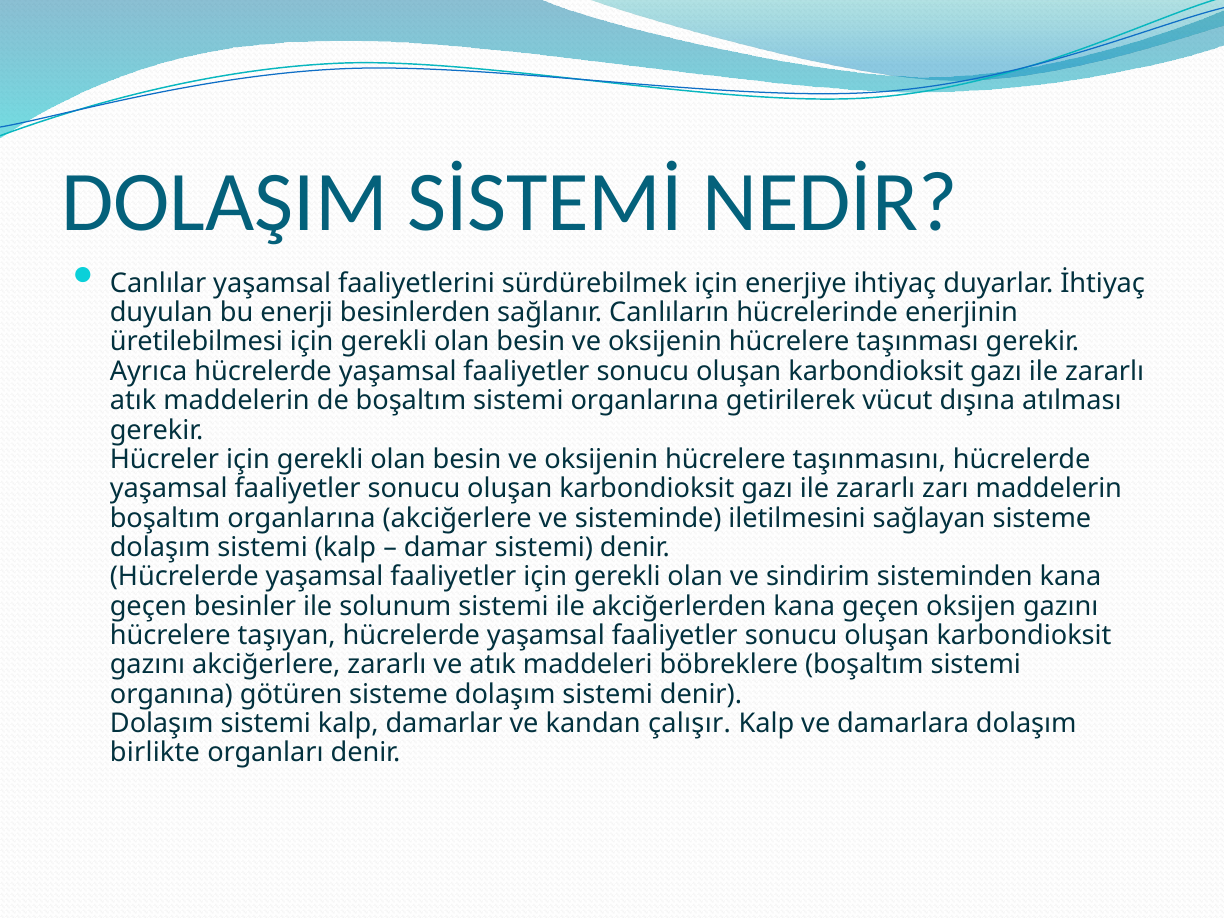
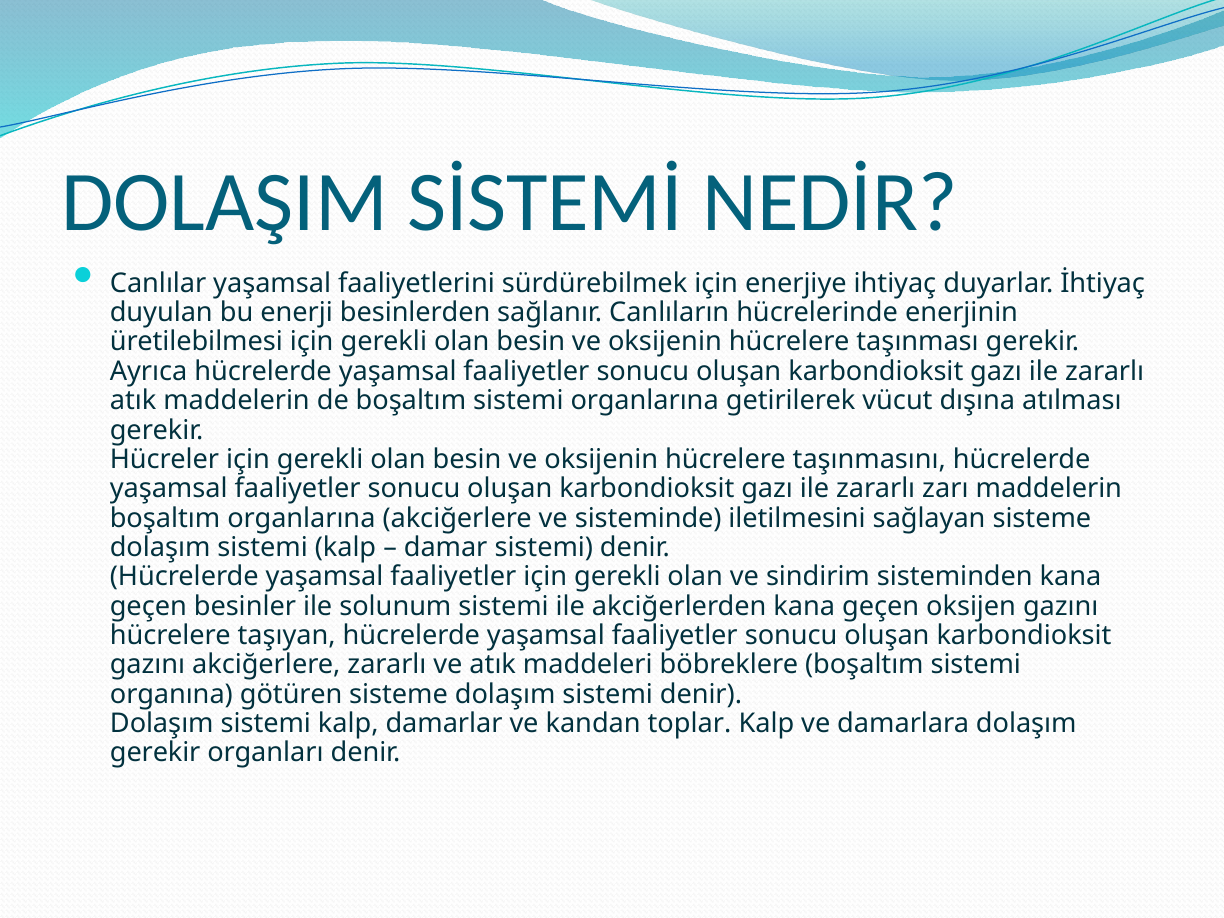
çalışır: çalışır -> toplar (690, 724)
birlikte: birlikte -> gerekir (155, 753)
